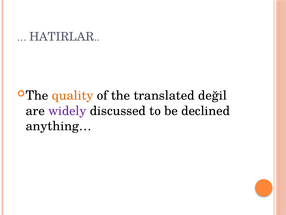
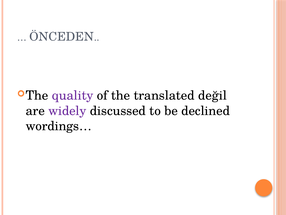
HATIRLAR: HATIRLAR -> ÖNCEDEN (62, 37)
quality colour: orange -> purple (73, 95)
anything…: anything… -> wordings… (59, 126)
